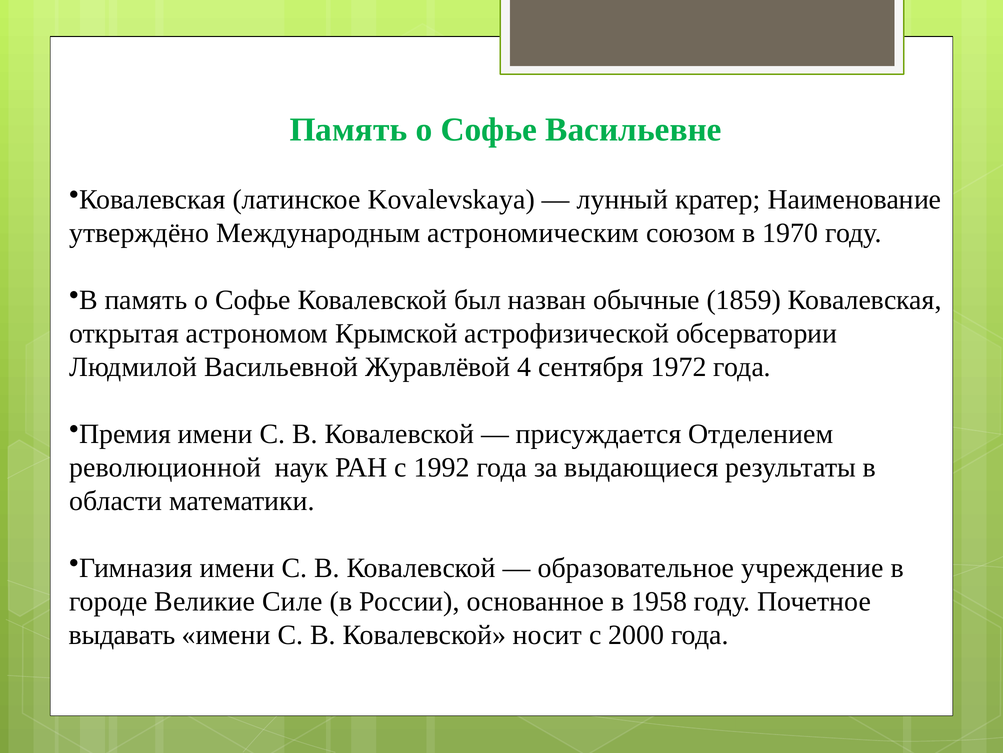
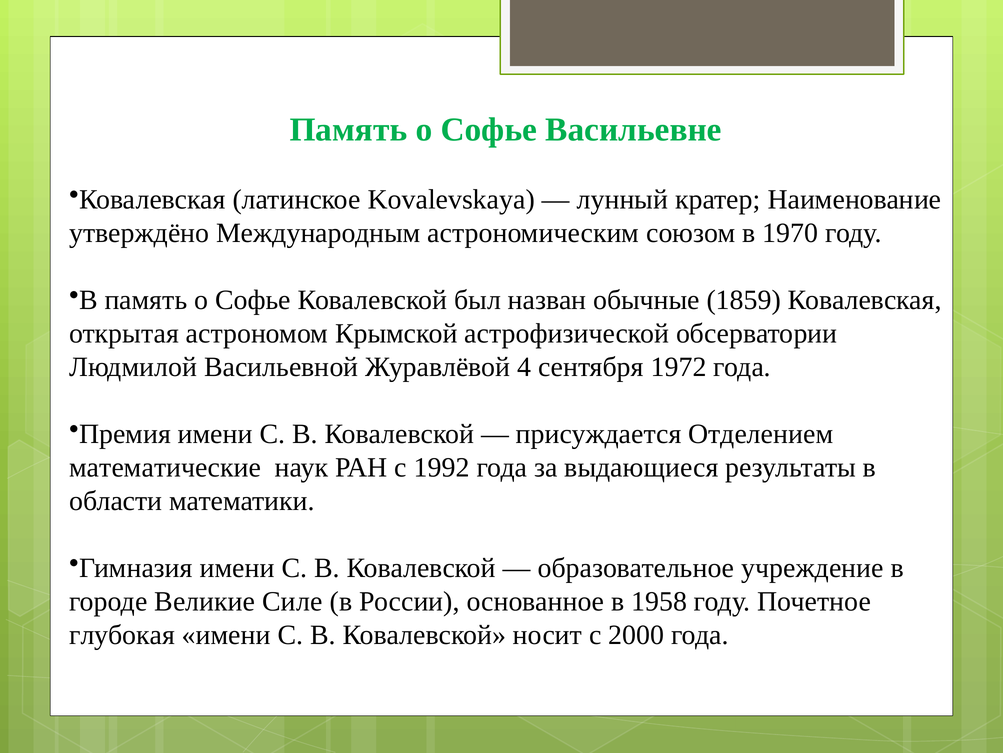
революционной: революционной -> математические (165, 467)
выдавать: выдавать -> глубокая (122, 634)
